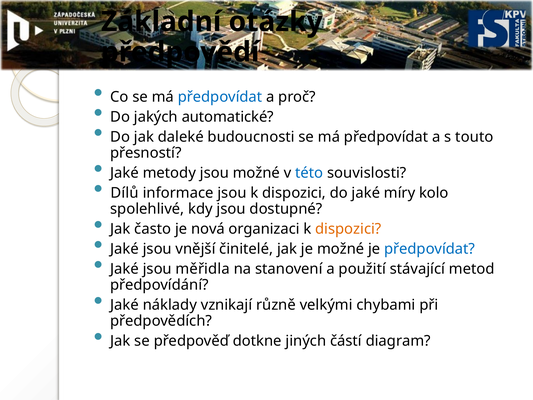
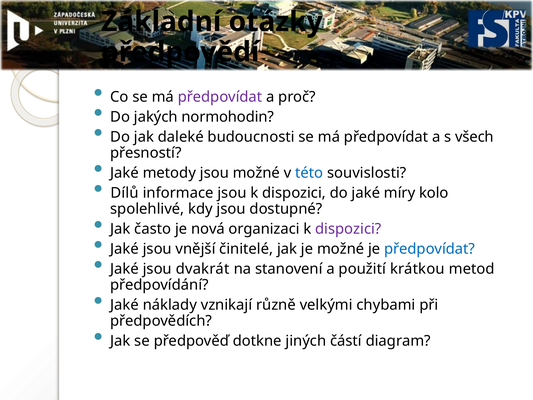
předpovídat colour: blue -> purple (220, 97)
automatické: automatické -> normohodin (228, 117)
touto: touto -> všech (474, 137)
dispozici colour: orange -> purple (348, 229)
měřidla: měřidla -> dvakrát (203, 269)
stávající: stávající -> krátkou (417, 269)
